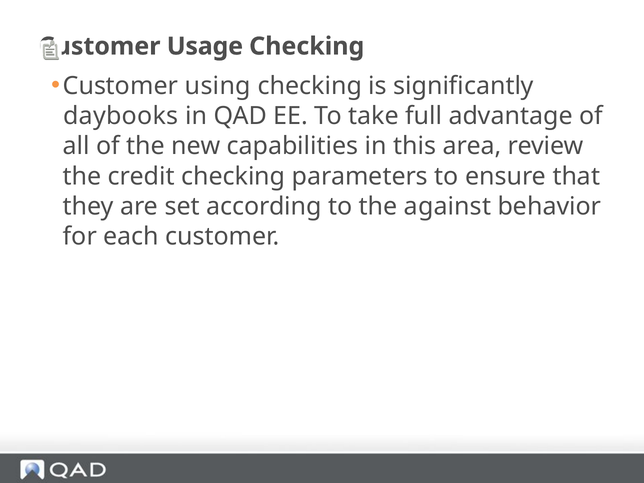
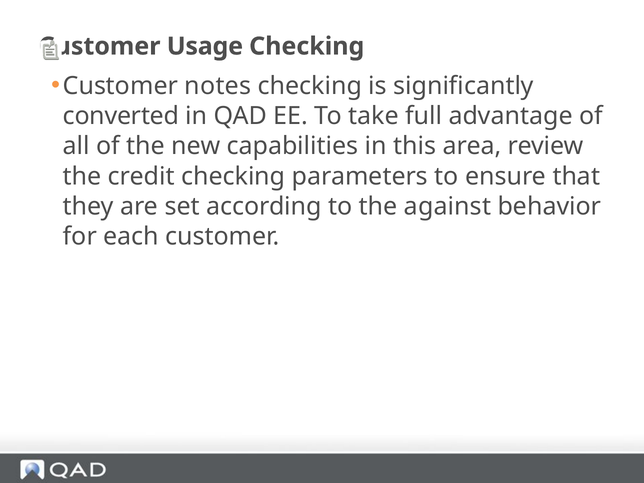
using: using -> notes (218, 86)
daybooks: daybooks -> converted (121, 116)
